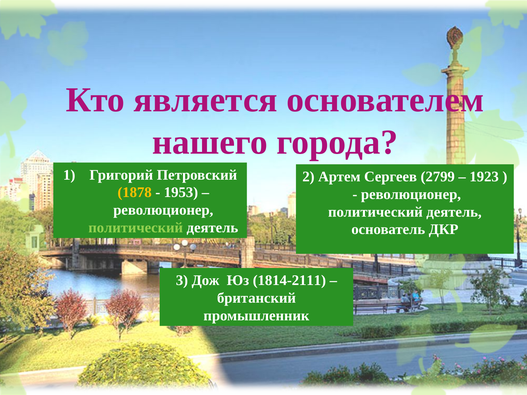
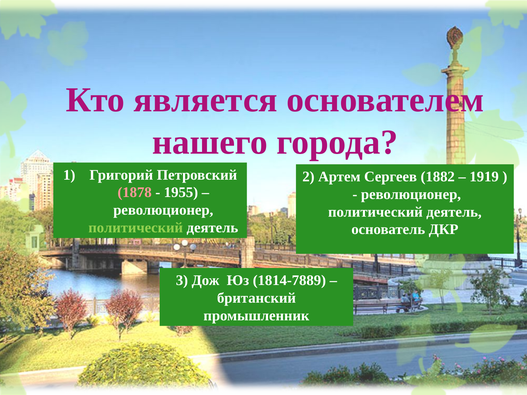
2799: 2799 -> 1882 (438, 177)
1923: 1923 -> 1919 (484, 177)
1878 colour: yellow -> pink (135, 193)
1953: 1953 -> 1955 (181, 193)
1814-2111: 1814-2111 -> 1814-7889 (289, 281)
